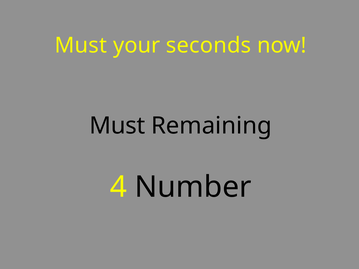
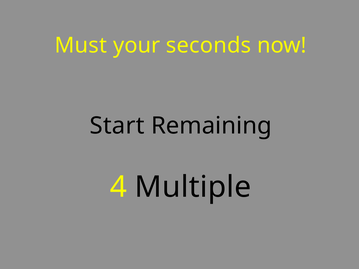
Must: Must -> Start (117, 126)
Number: Number -> Multiple (193, 187)
